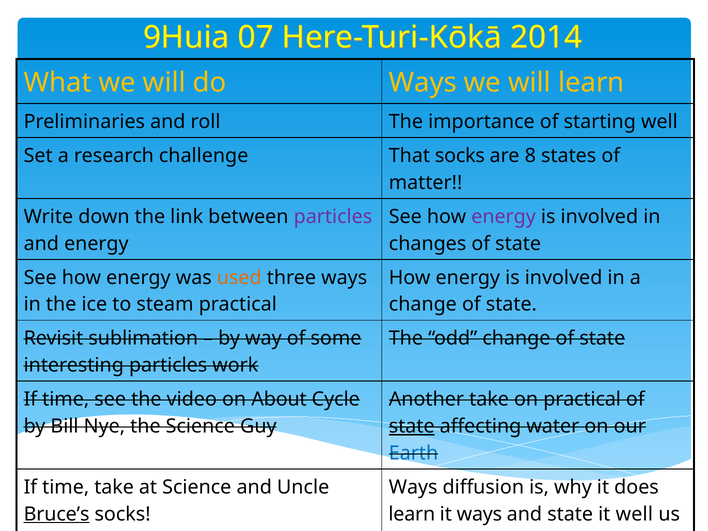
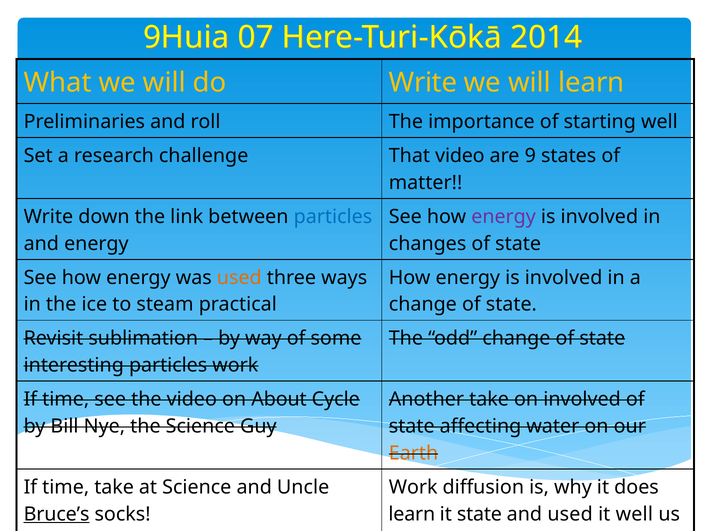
do Ways: Ways -> Write (423, 83)
That socks: socks -> video (460, 156)
8: 8 -> 9 (530, 156)
particles colour: purple -> blue (333, 217)
on practical: practical -> involved (582, 399)
state underline: present -> none (412, 426)
Earth colour: blue -> orange (414, 453)
Ways: Ways -> Work (413, 487)
it ways: ways -> state (479, 514)
and state: state -> used (570, 514)
